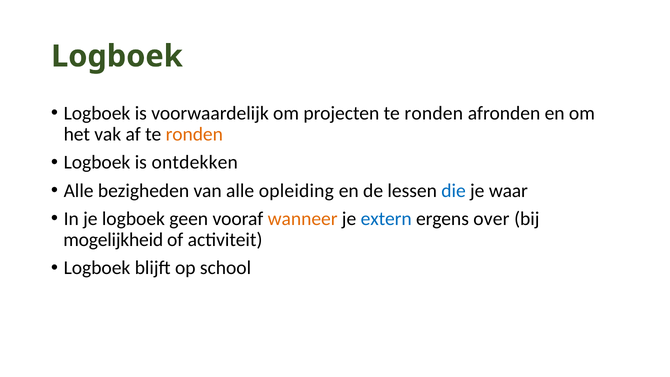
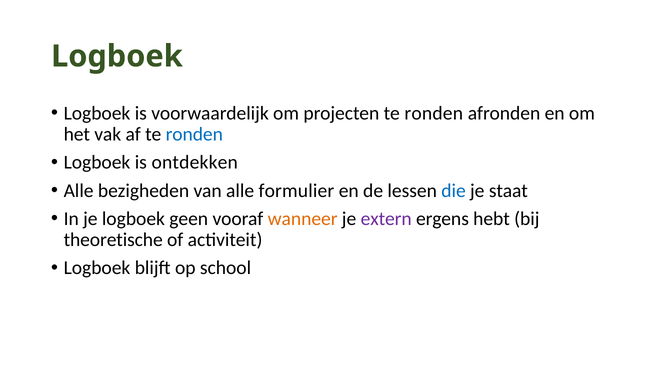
ronden colour: orange -> blue (194, 134)
opleiding: opleiding -> formulier (296, 191)
waar: waar -> staat (508, 191)
extern colour: blue -> purple (386, 219)
over: over -> hebt (492, 219)
mogelijkheid: mogelijkheid -> theoretische (113, 240)
